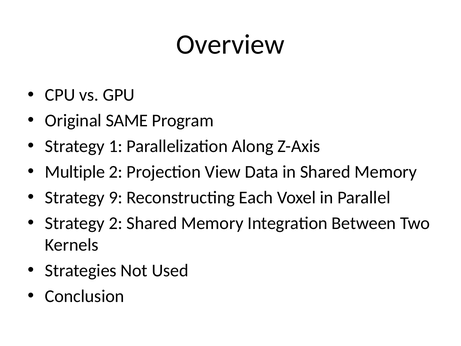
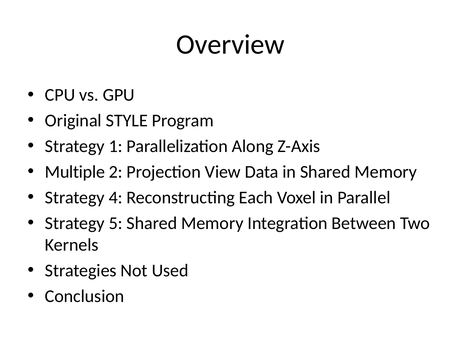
SAME: SAME -> STYLE (127, 121)
9: 9 -> 4 (116, 198)
Strategy 2: 2 -> 5 (116, 223)
